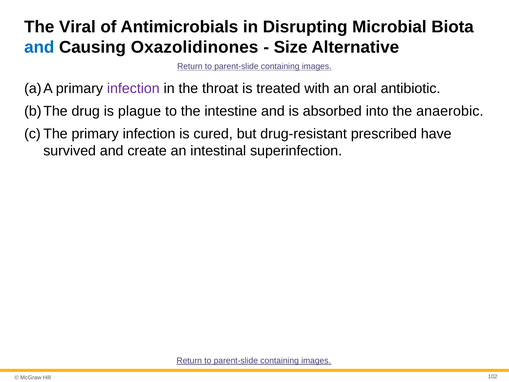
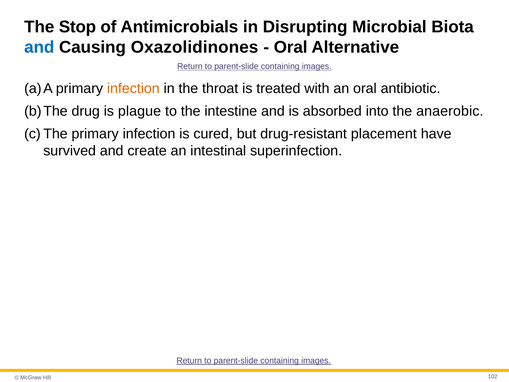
Viral: Viral -> Stop (77, 27)
Size: Size -> Oral (291, 47)
infection colour: purple -> orange (133, 88)
prescribed: prescribed -> placement (384, 134)
